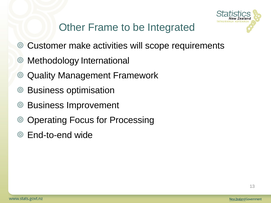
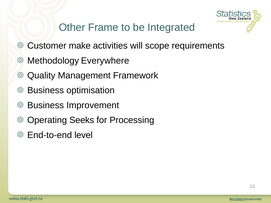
International: International -> Everywhere (105, 61)
Focus: Focus -> Seeks (82, 120)
wide: wide -> level (84, 135)
